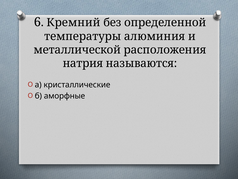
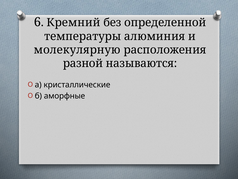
металлической: металлической -> молекулярную (77, 50)
натрия: натрия -> разной (83, 63)
